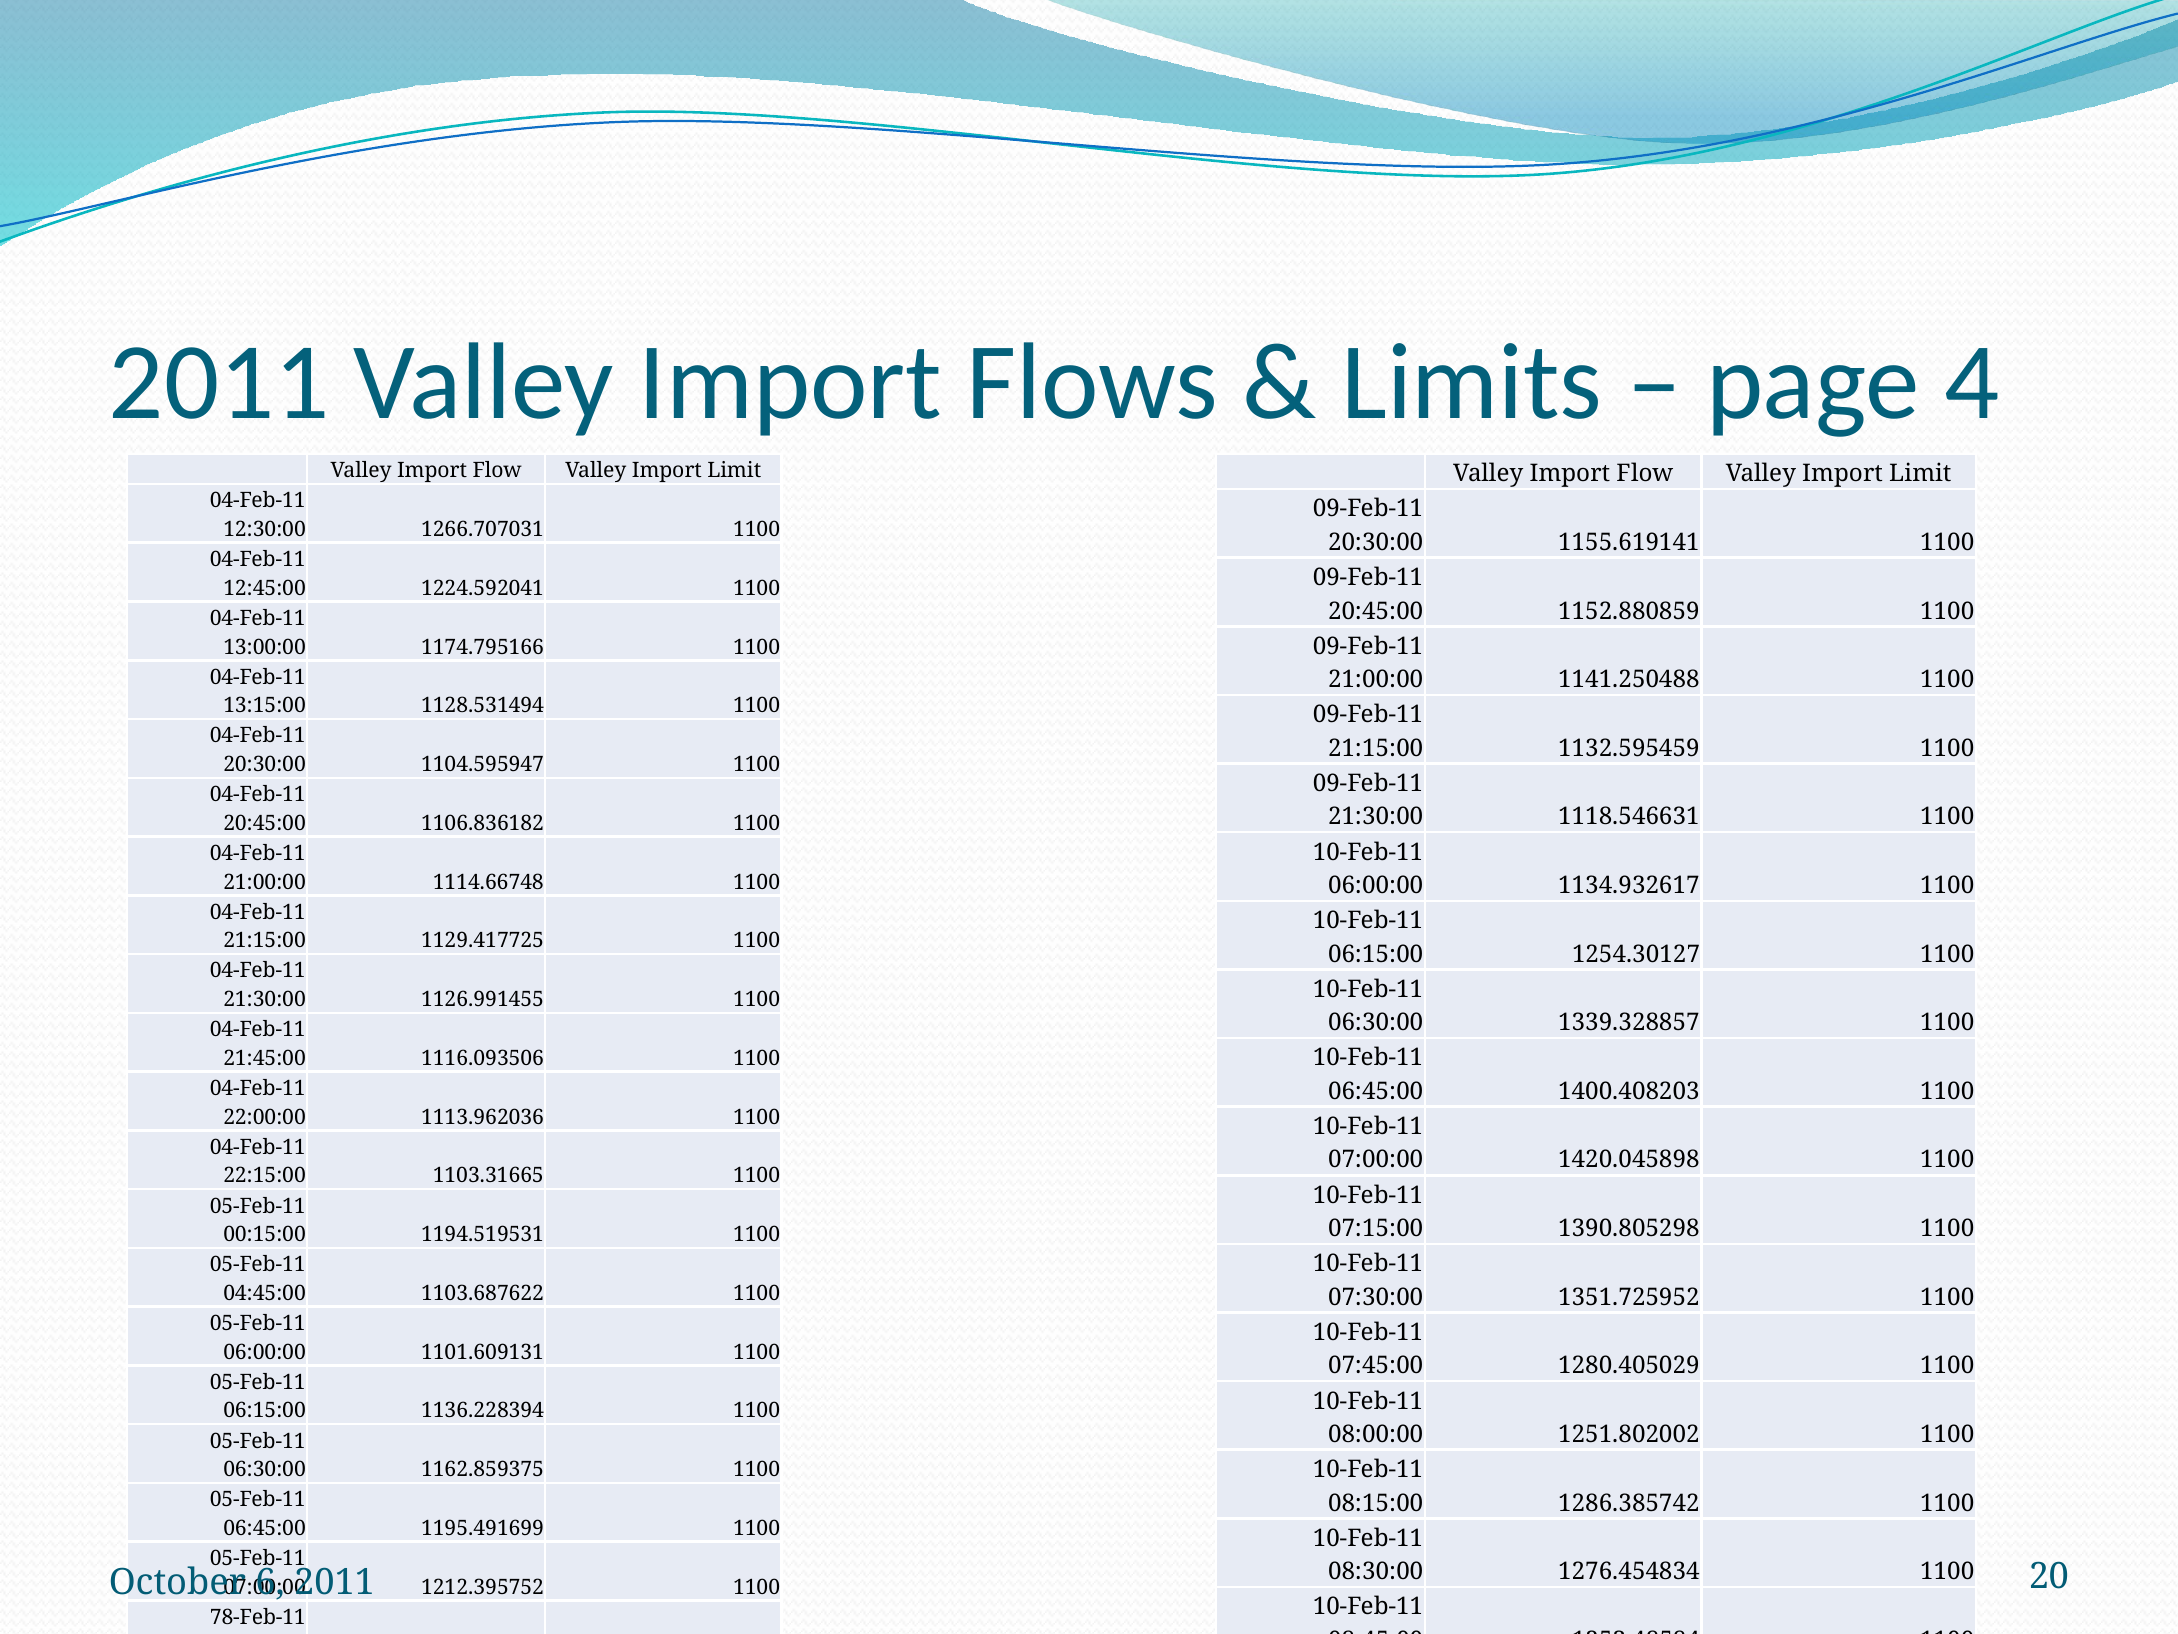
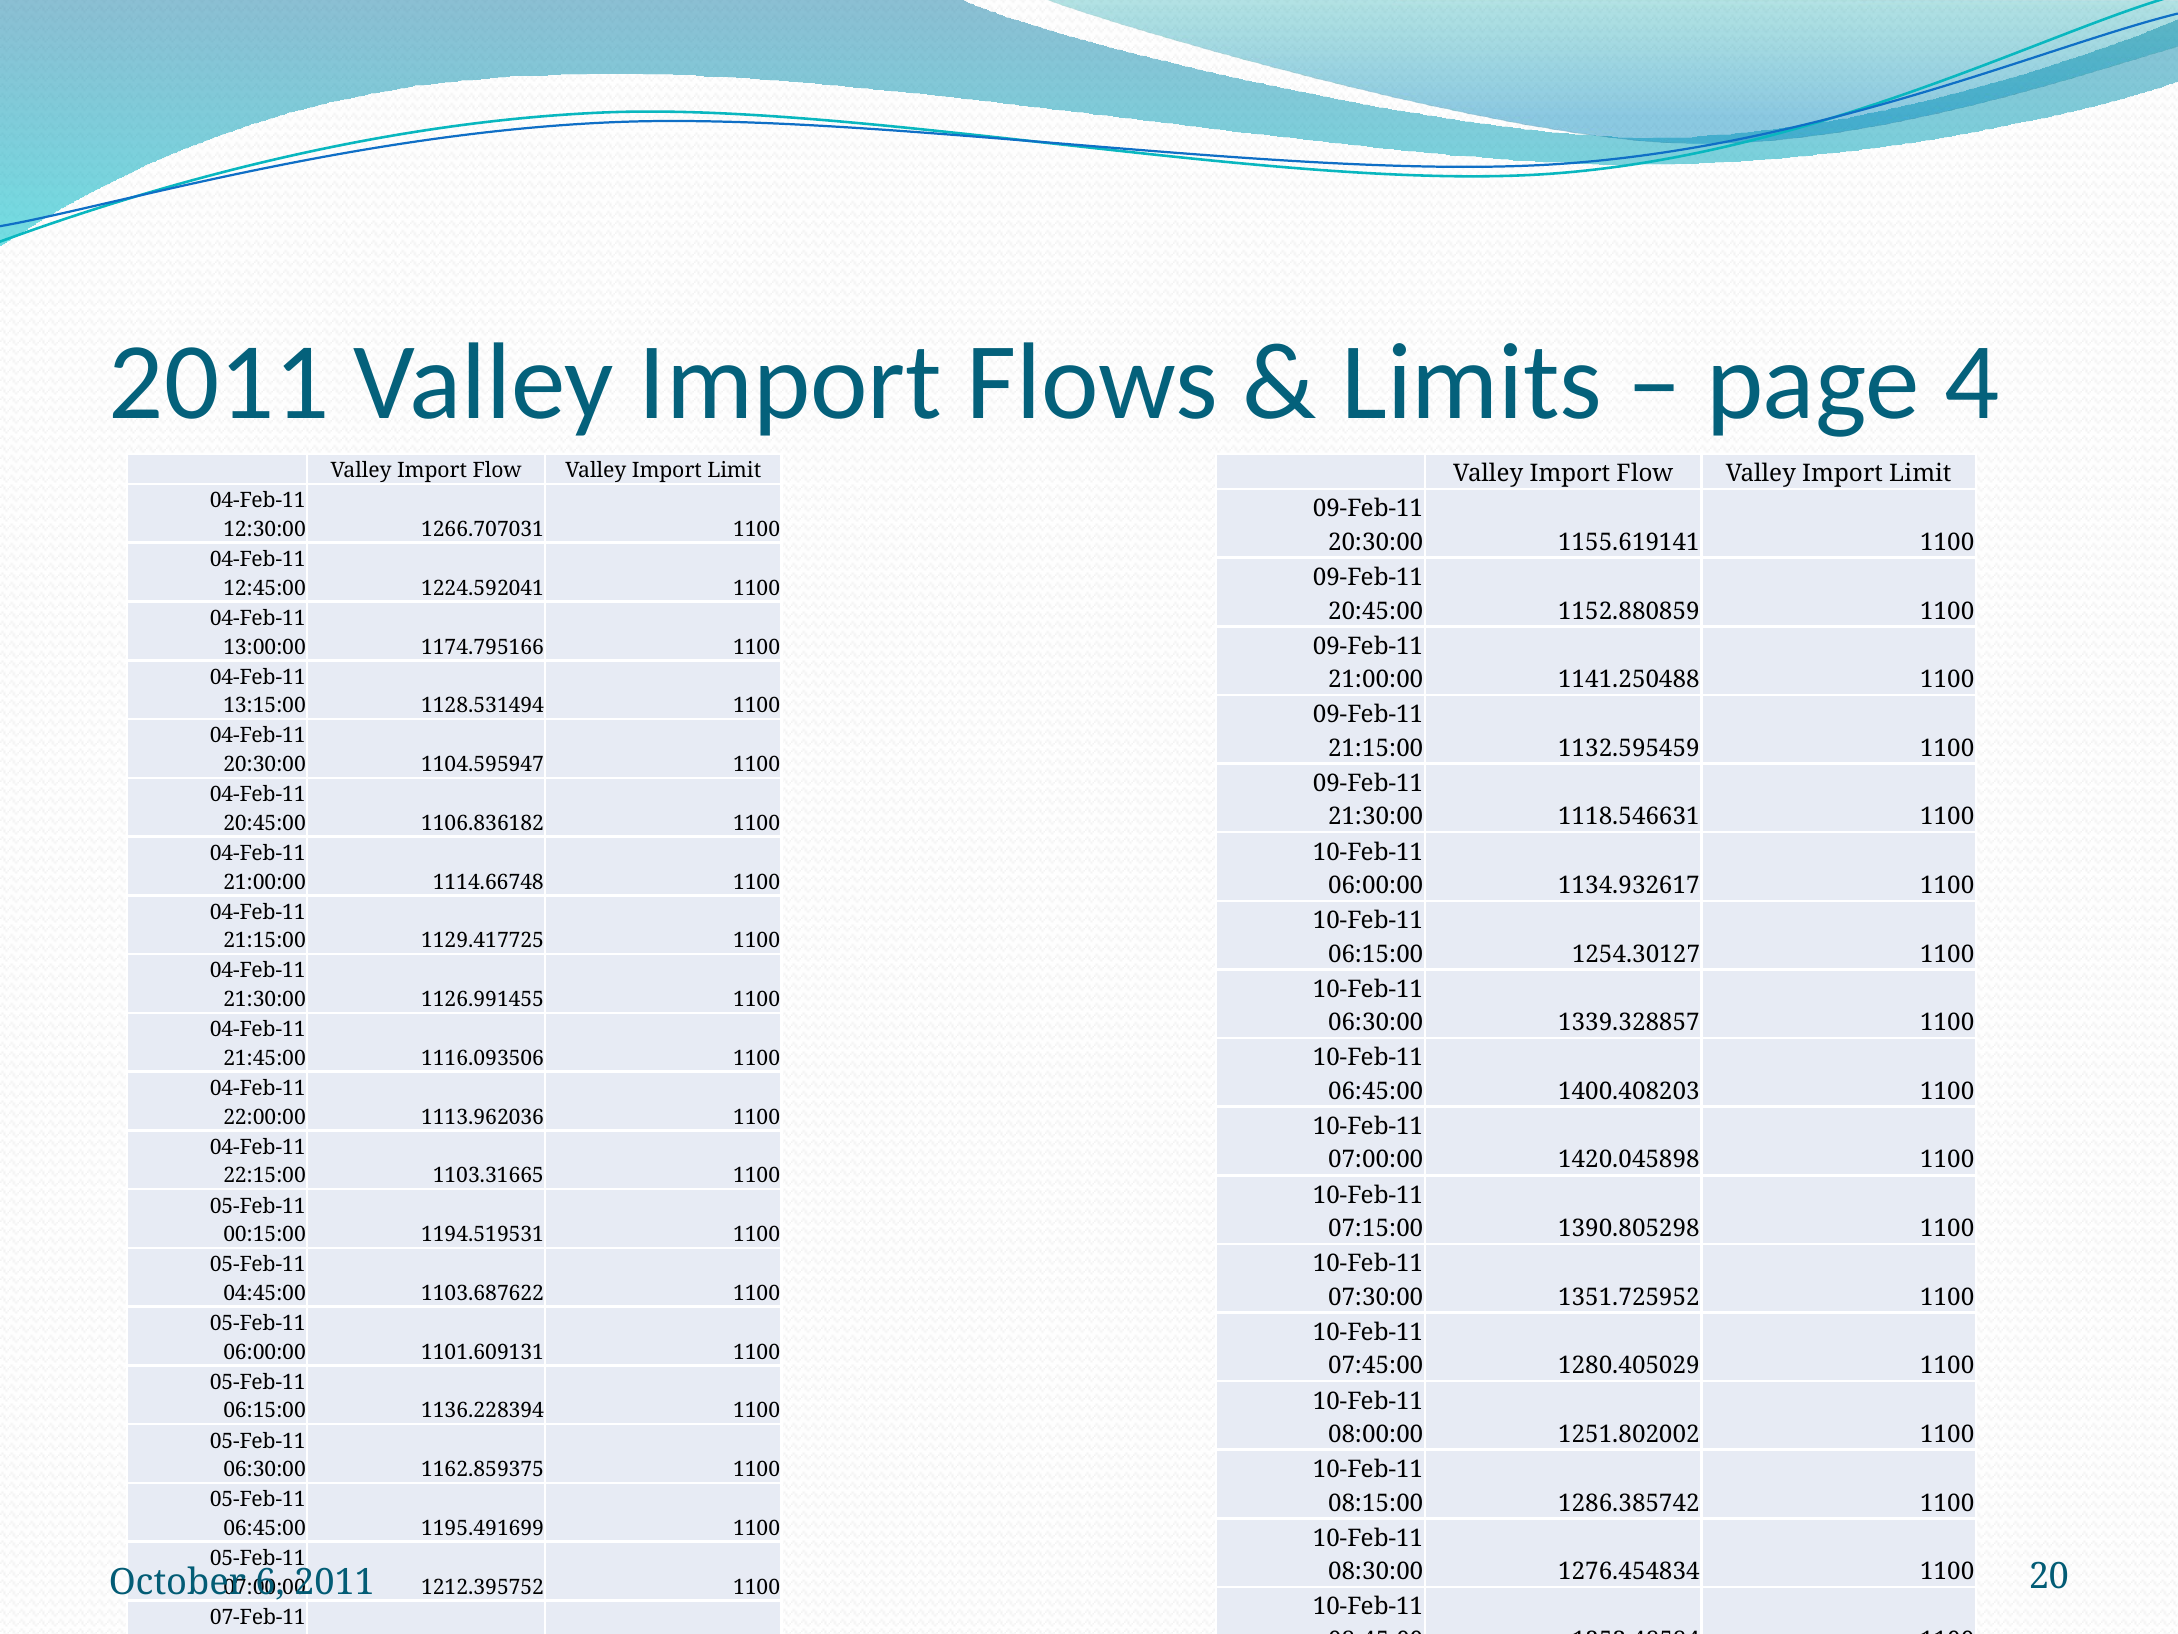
78-Feb-11: 78-Feb-11 -> 07-Feb-11 (258, 1617)
